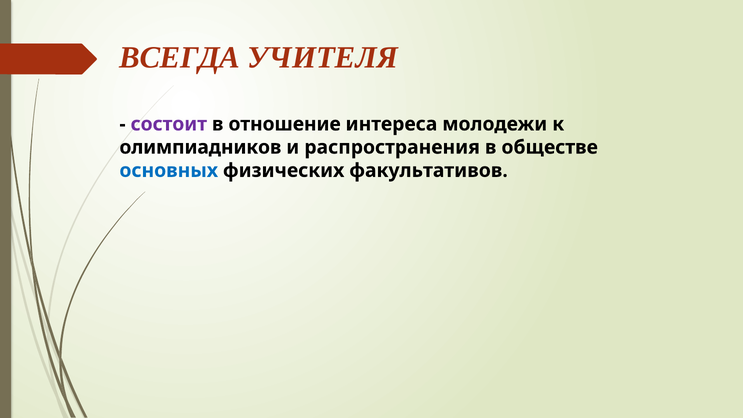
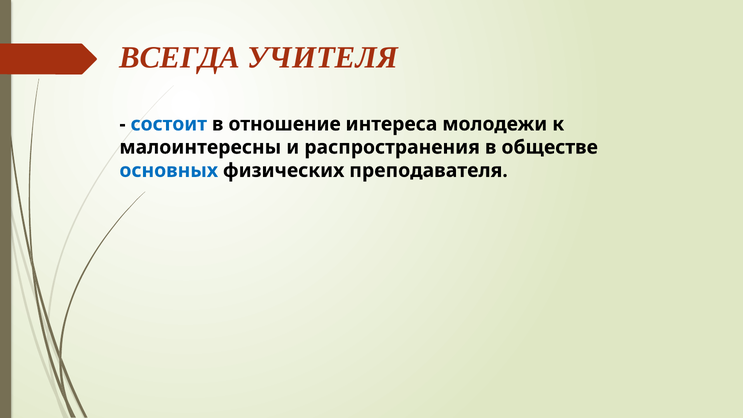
состоит colour: purple -> blue (169, 124)
олимпиадников: олимпиадников -> малоинтересны (200, 147)
факультативов: факультативов -> преподавателя (429, 170)
